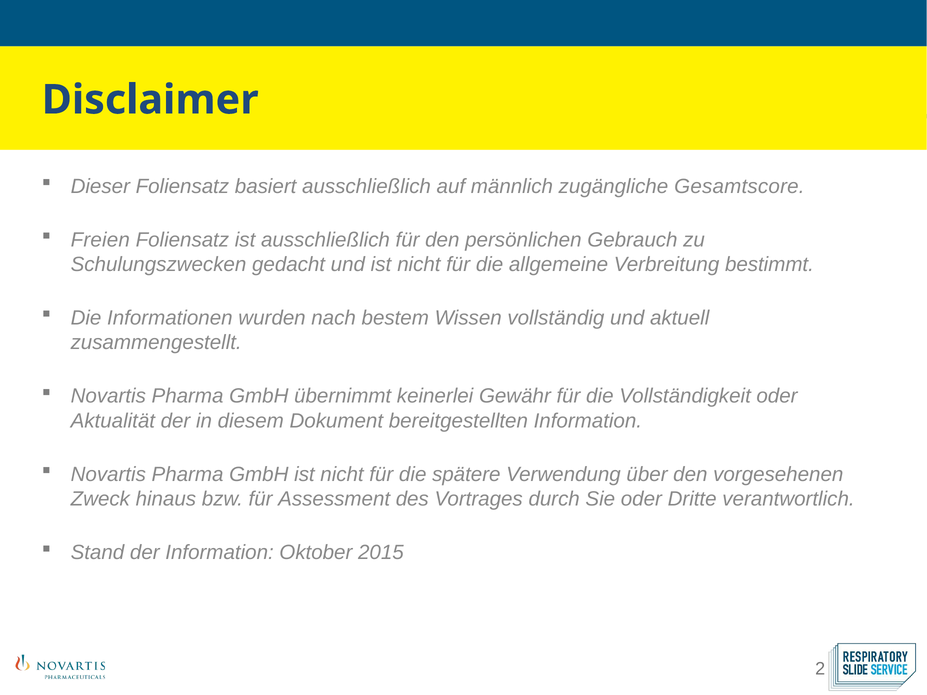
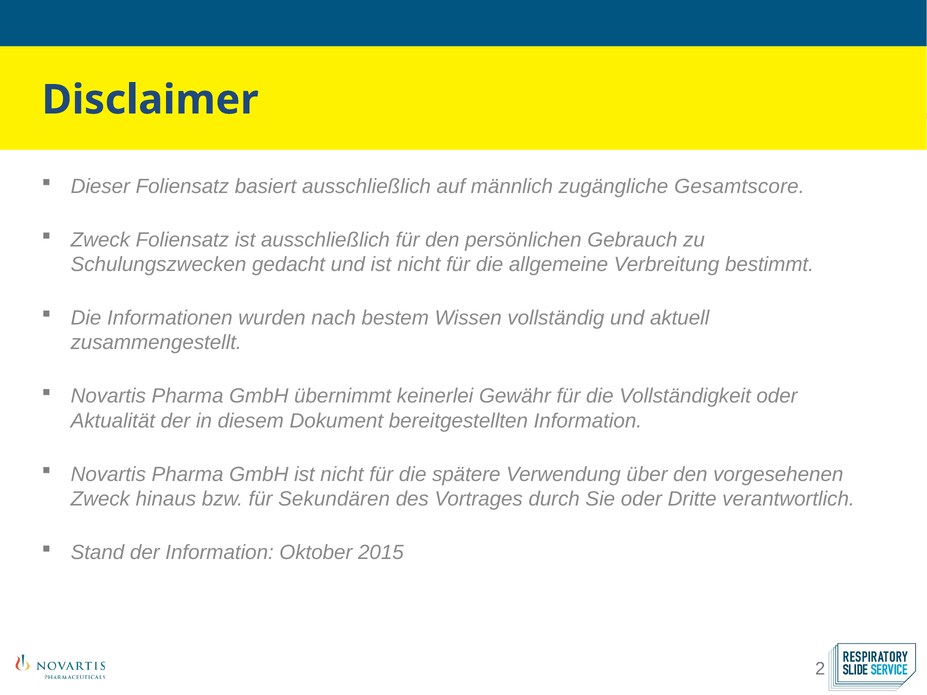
Freien: Freien -> Zweck (100, 240)
Assessment: Assessment -> Sekundären (334, 499)
